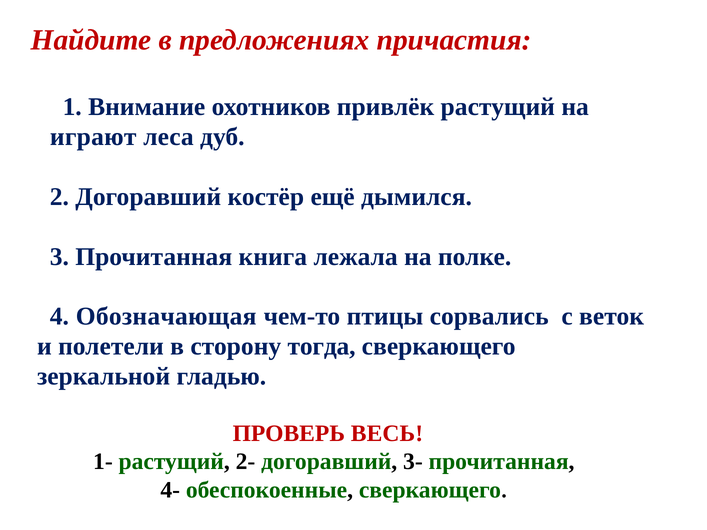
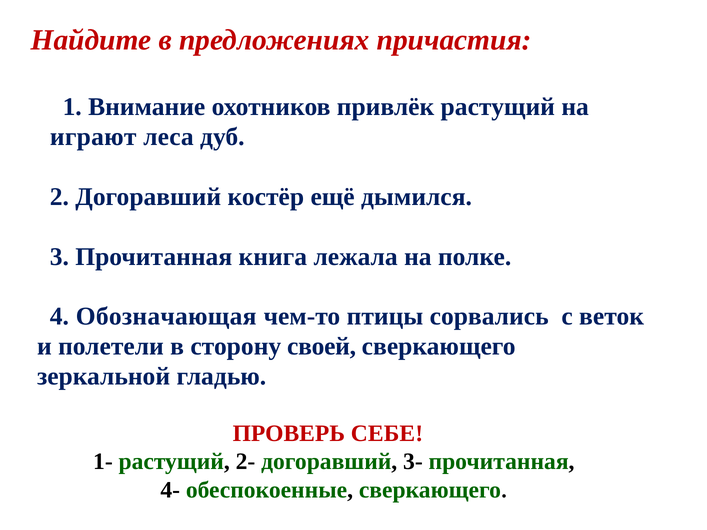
тогда: тогда -> своей (322, 347)
ВЕСЬ: ВЕСЬ -> СЕБЕ (387, 434)
